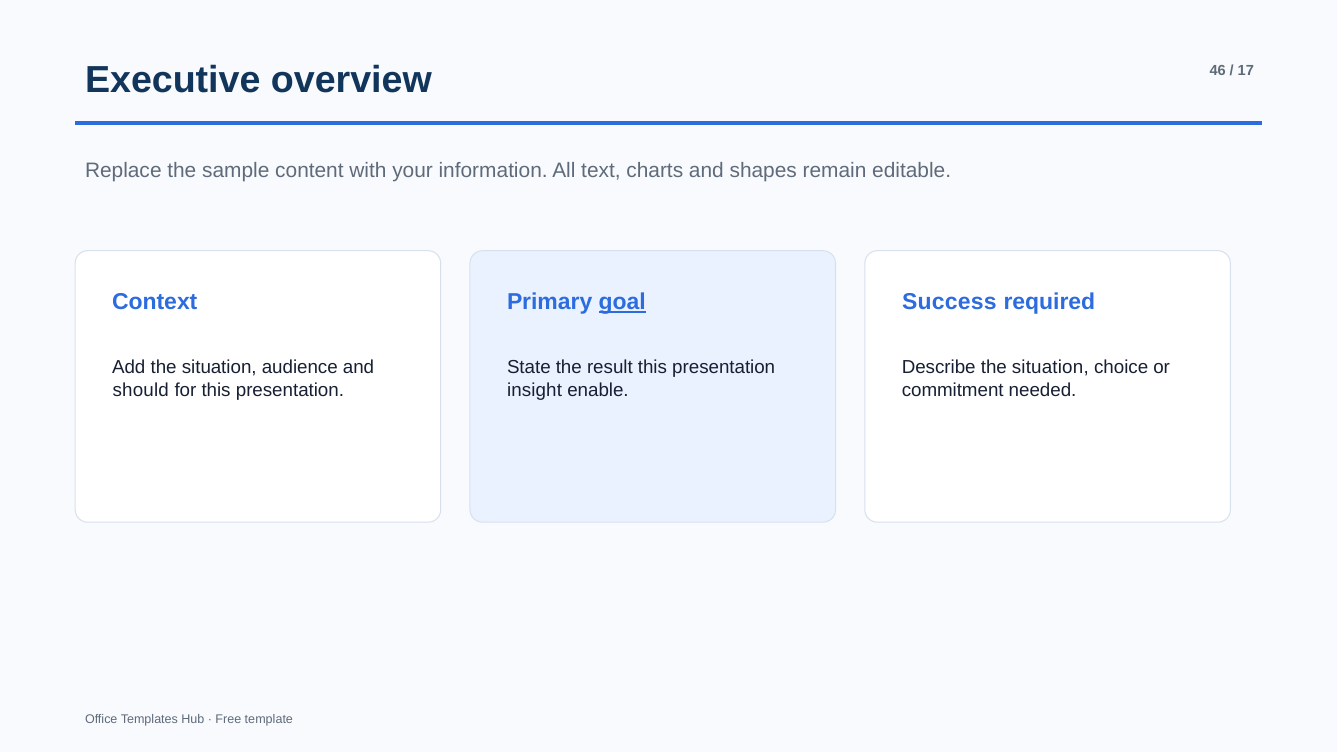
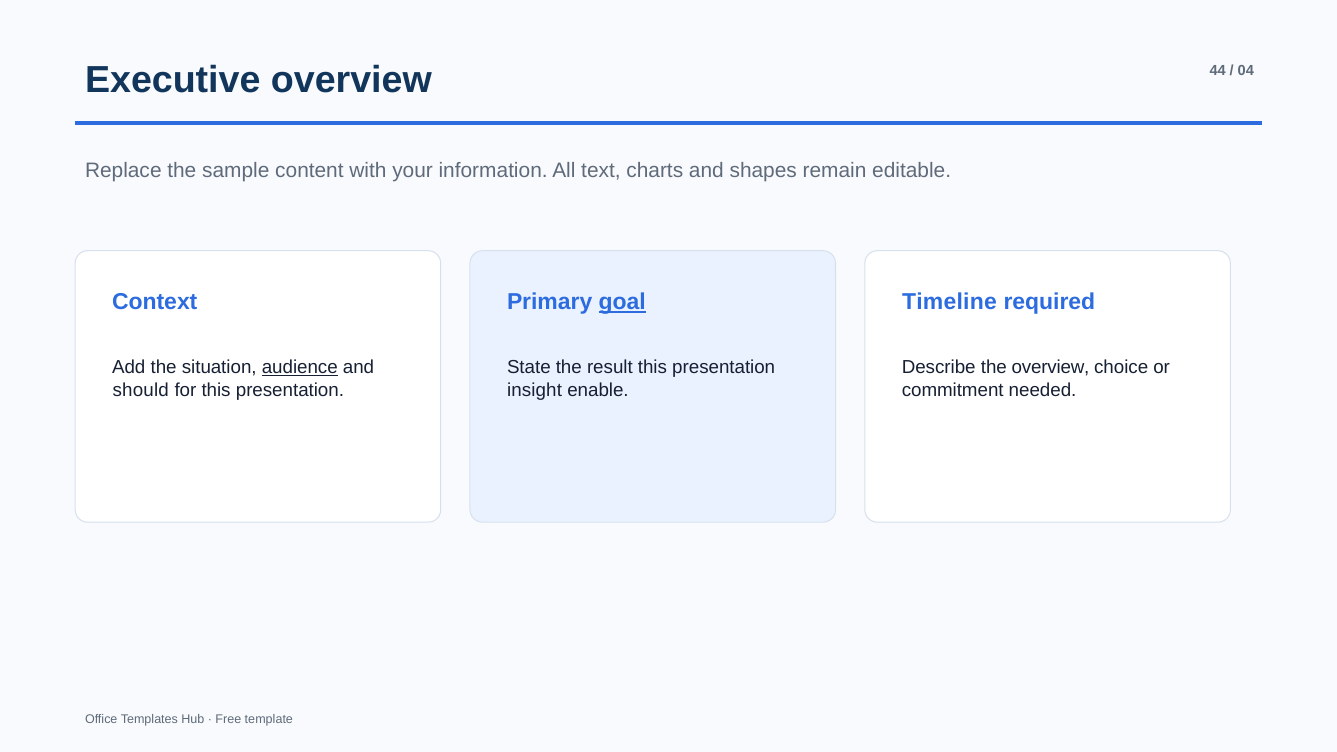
46: 46 -> 44 (1218, 71)
17: 17 -> 04 (1246, 71)
Success: Success -> Timeline (949, 302)
audience underline: none -> present (300, 367)
Describe the situation: situation -> overview (1050, 367)
